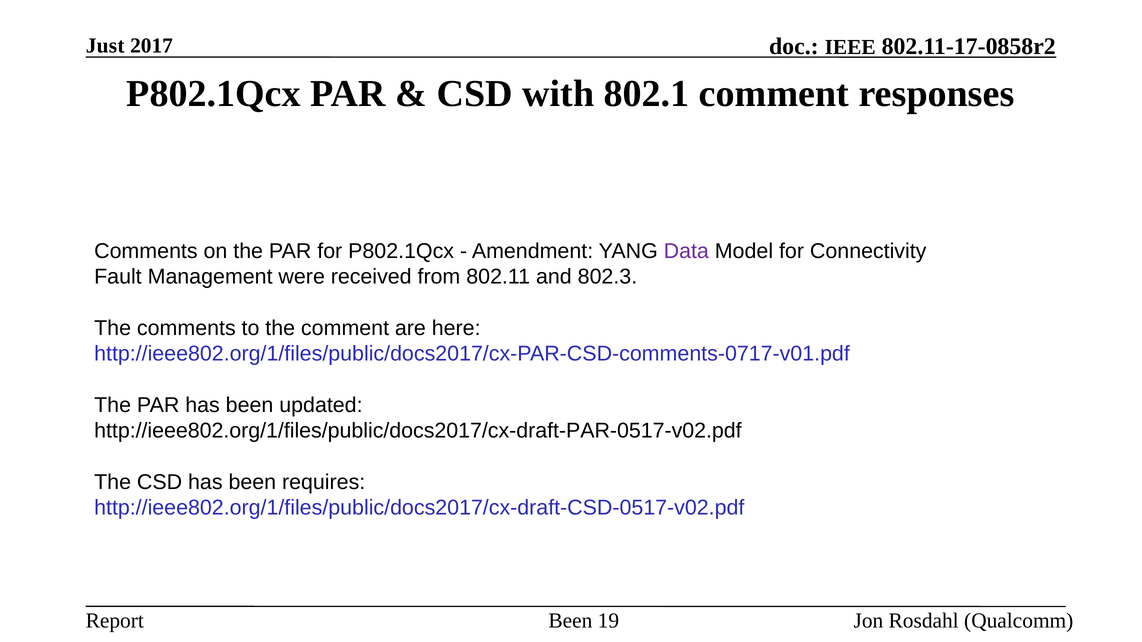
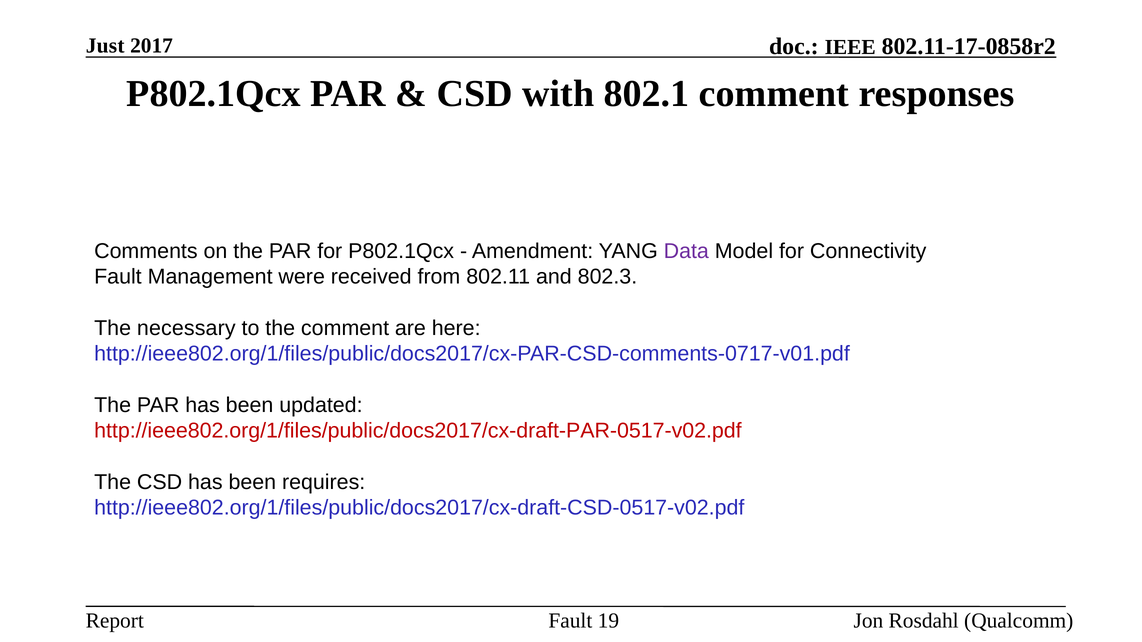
The comments: comments -> necessary (186, 328)
http://ieee802.org/1/files/public/docs2017/cx-draft-PAR-0517-v02.pdf colour: black -> red (418, 431)
Been: Been -> Fault (570, 621)
